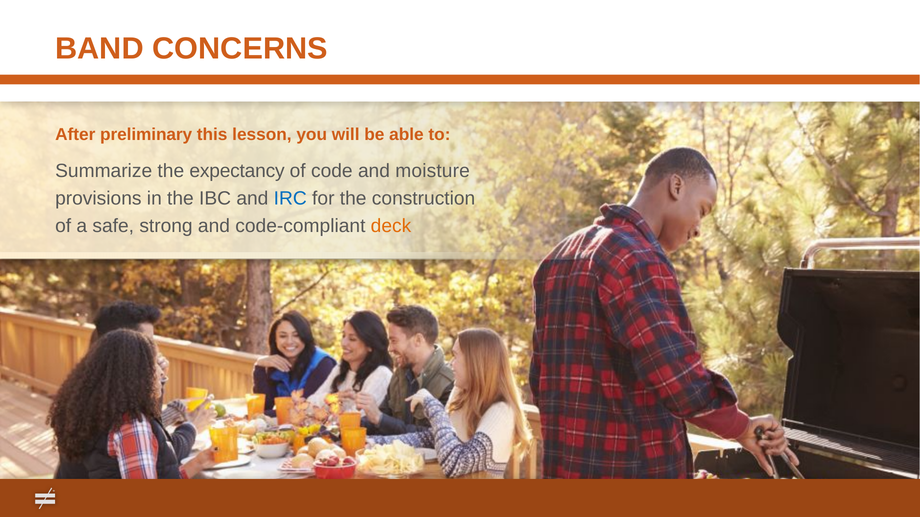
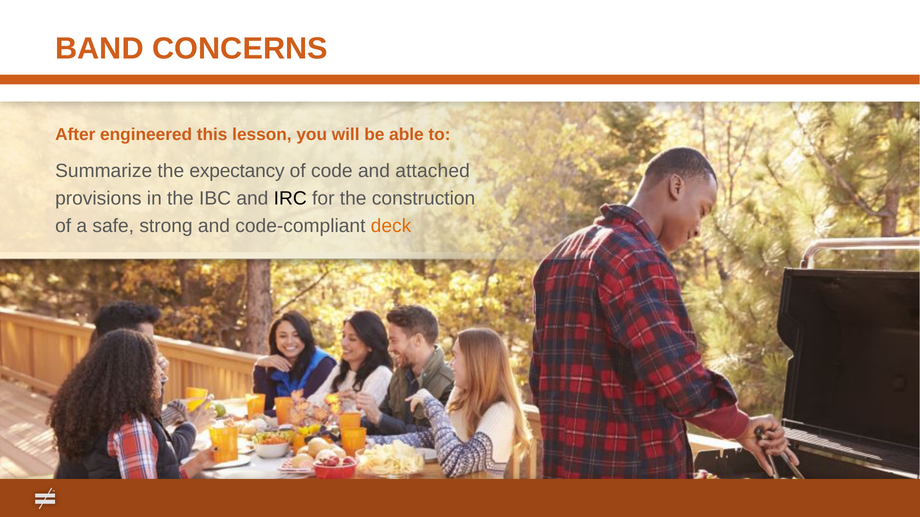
preliminary: preliminary -> engineered (146, 135)
moisture: moisture -> attached (433, 171)
IRC colour: blue -> black (290, 199)
